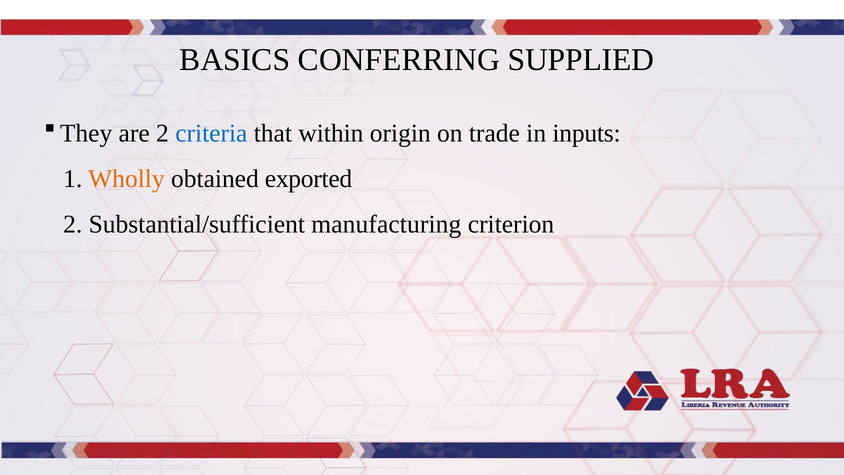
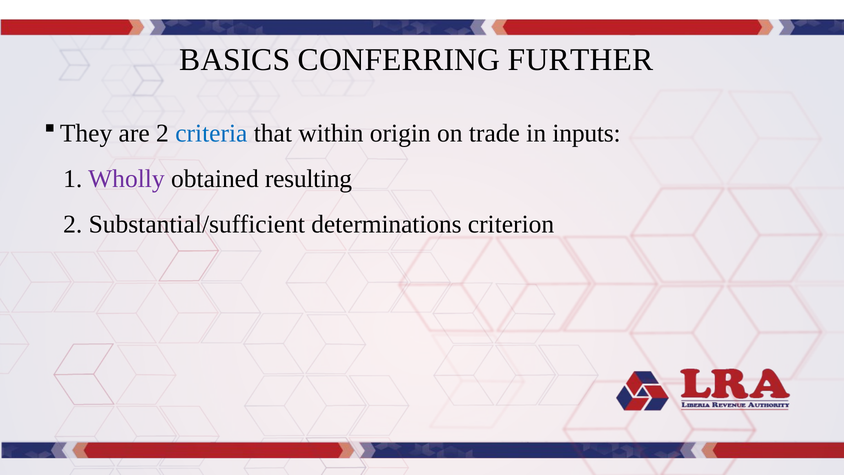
SUPPLIED: SUPPLIED -> FURTHER (581, 60)
Wholly colour: orange -> purple (126, 179)
exported: exported -> resulting (309, 179)
manufacturing: manufacturing -> determinations (386, 224)
